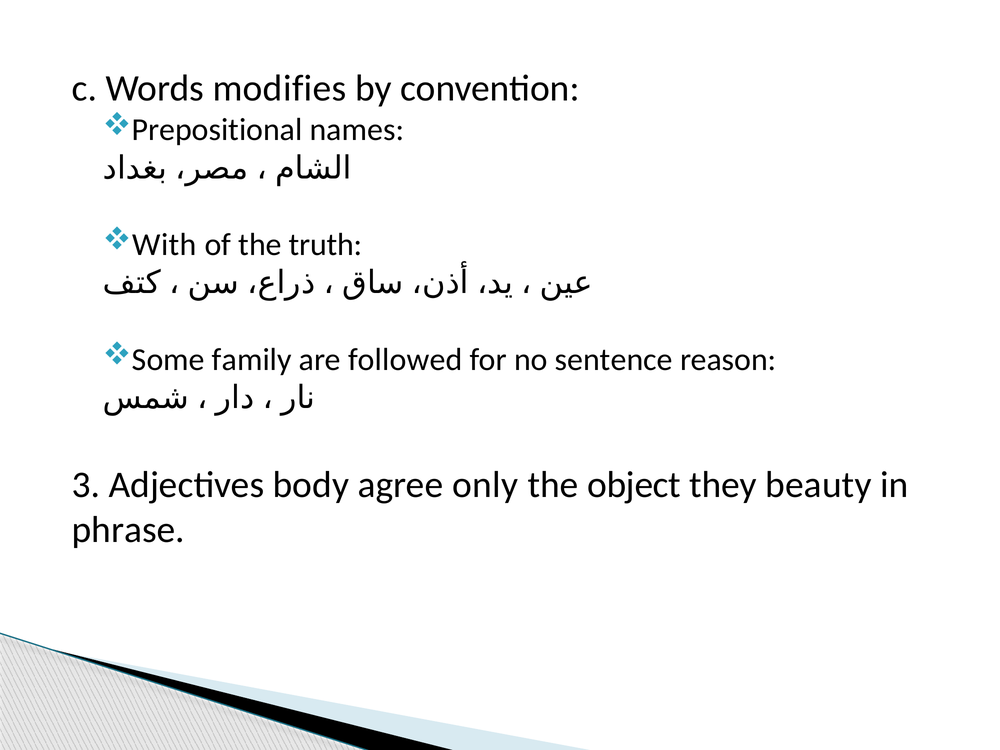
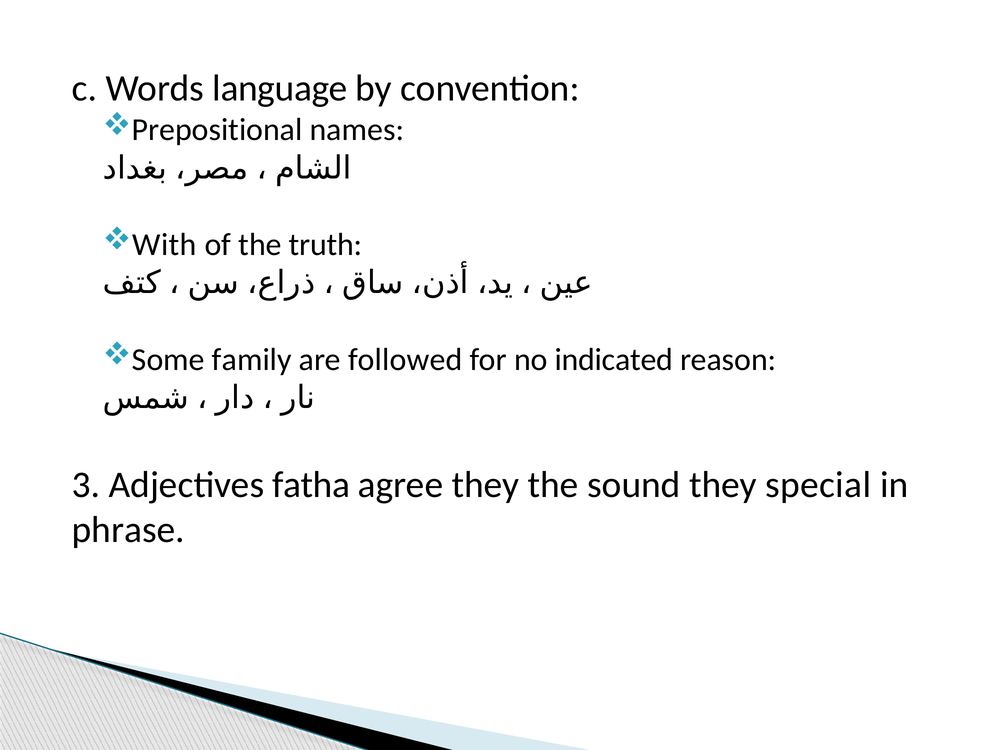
modifies: modifies -> language (280, 88)
sentence: sentence -> indicated (614, 360)
body: body -> fatha (311, 485)
agree only: only -> they (486, 485)
object: object -> sound (634, 485)
beauty: beauty -> special (818, 485)
